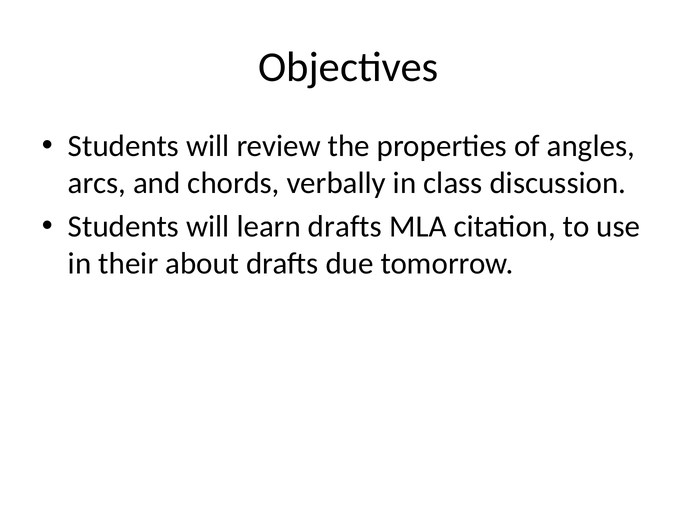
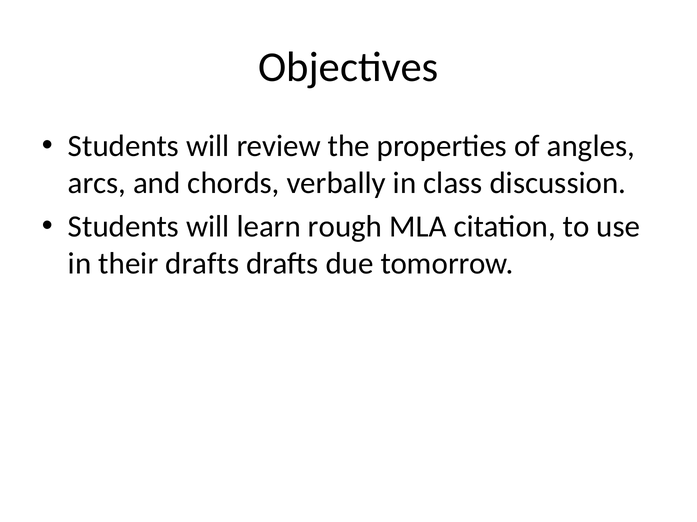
learn drafts: drafts -> rough (345, 227)
their about: about -> drafts (202, 264)
